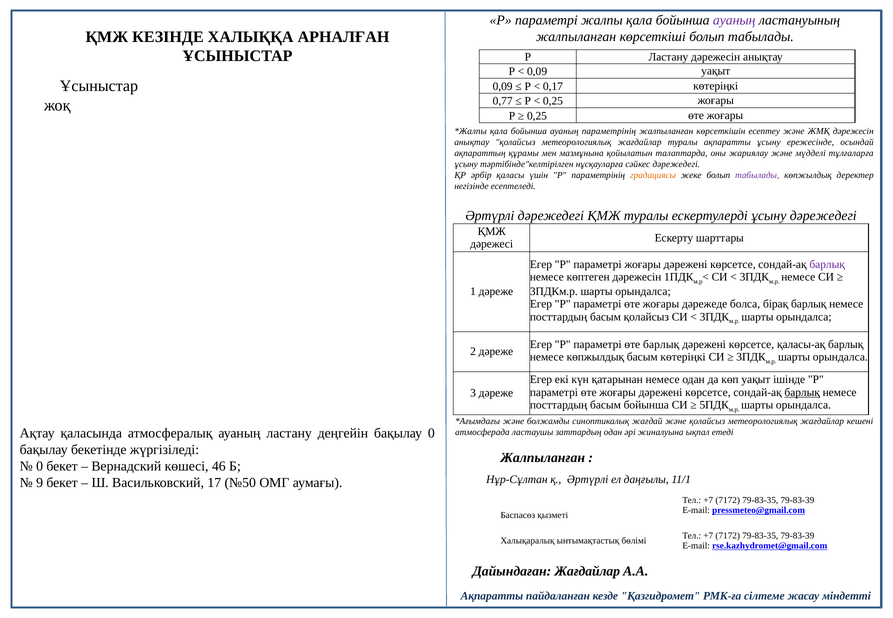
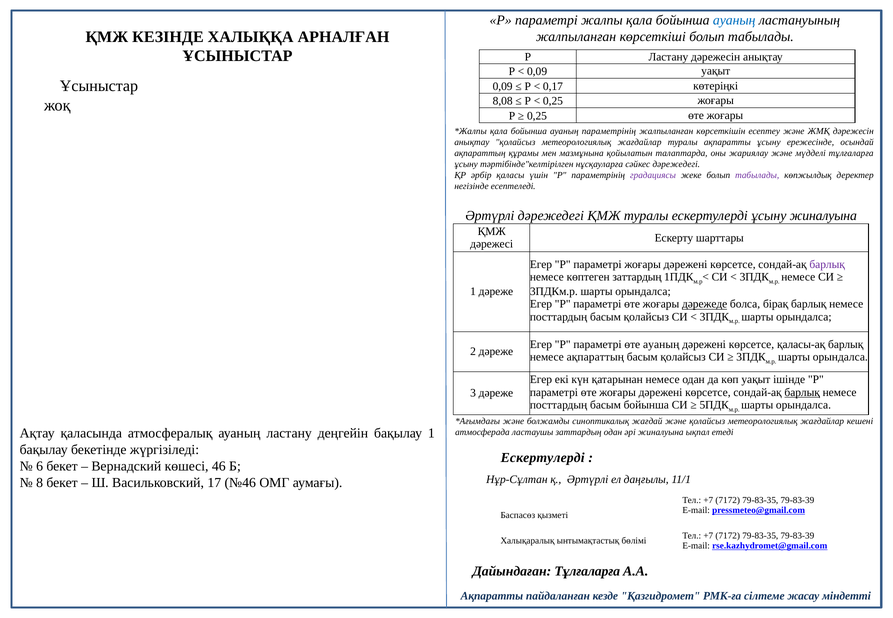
ауаның colour: purple -> blue (734, 20)
0,77: 0,77 -> 8,08 (503, 101)
градациясы colour: orange -> purple (653, 175)
ұсыну дәрежедегі: дәрежедегі -> жиналуына (823, 216)
көптеген дәрежесін: дәрежесін -> заттардың (637, 277)
дәрежеде underline: none -> present (705, 304)
өте барлық: барлық -> ауаның (661, 344)
немесе көпжылдық: көпжылдық -> ақпараттың (595, 357)
көтеріңкі: көтеріңкі -> қолайсыз (683, 357)
бақылау 0: 0 -> 1 (431, 433)
Жалпыланған: Жалпыланған -> Ескертулерді (543, 458)
0: 0 -> 6 (40, 466)
9: 9 -> 8 (40, 483)
№50: №50 -> №46 (240, 483)
Дайындаған Жағдайлар: Жағдайлар -> Тұлғаларға (587, 572)
